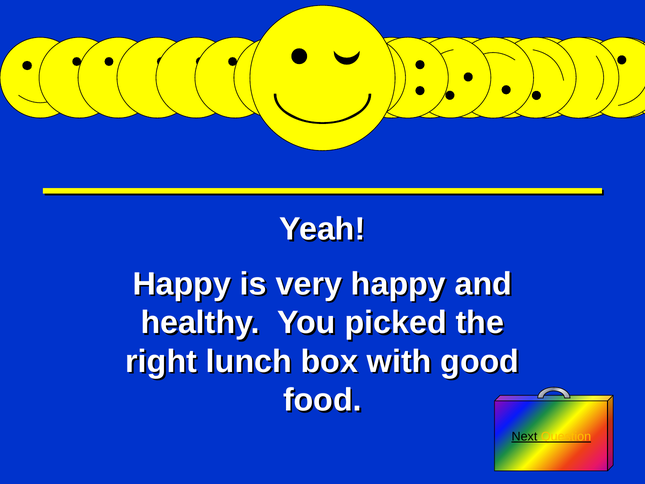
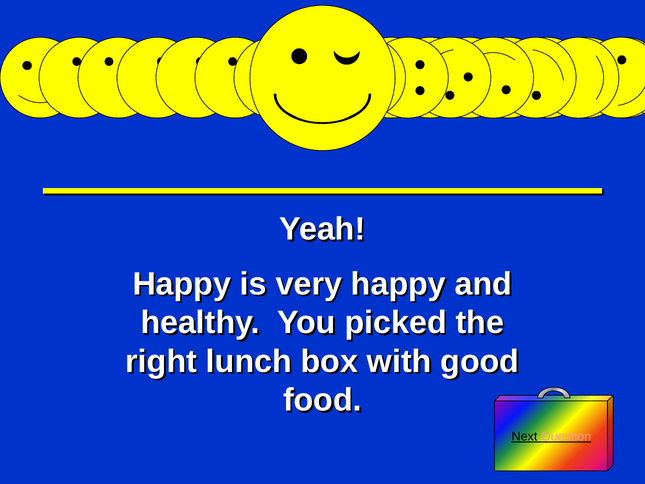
Question colour: yellow -> pink (566, 436)
